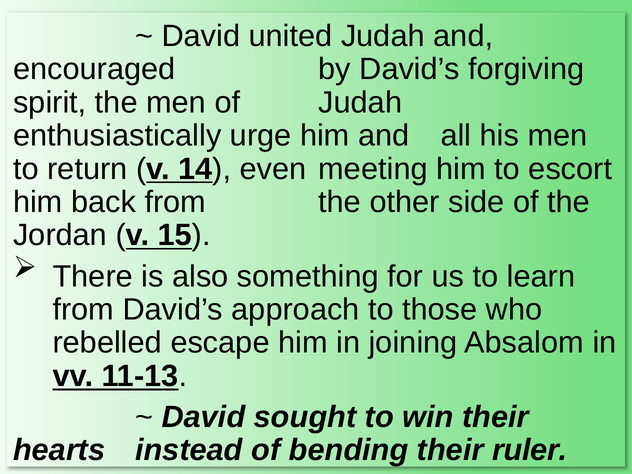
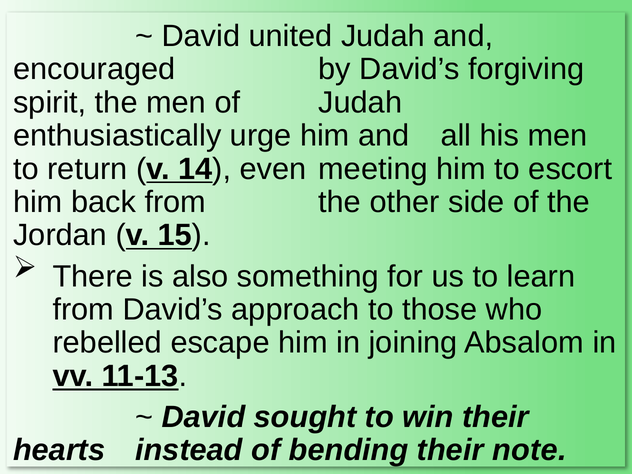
ruler: ruler -> note (529, 450)
